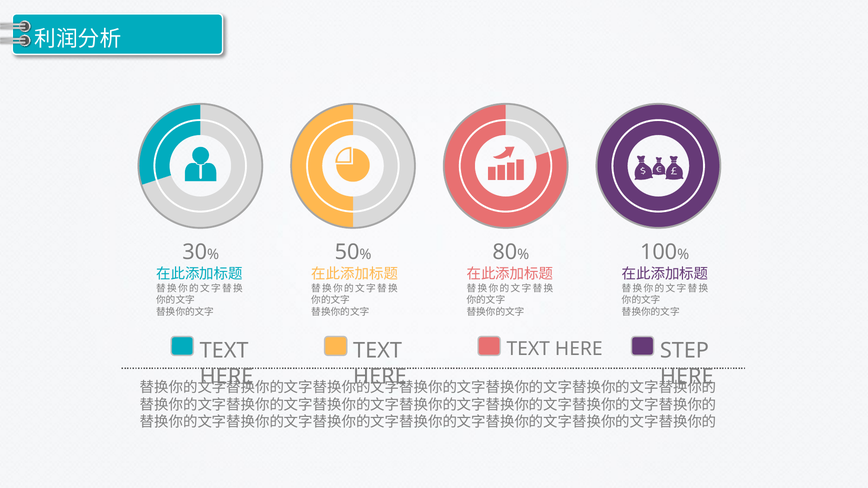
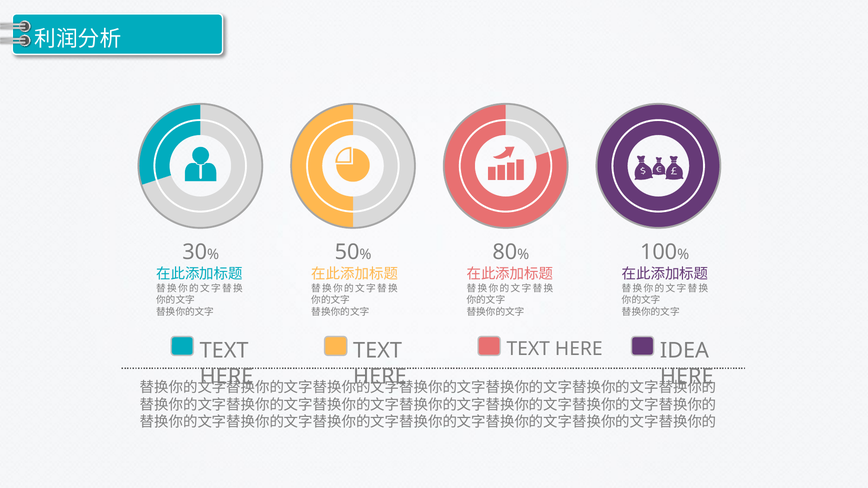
STEP: STEP -> IDEA (684, 351)
